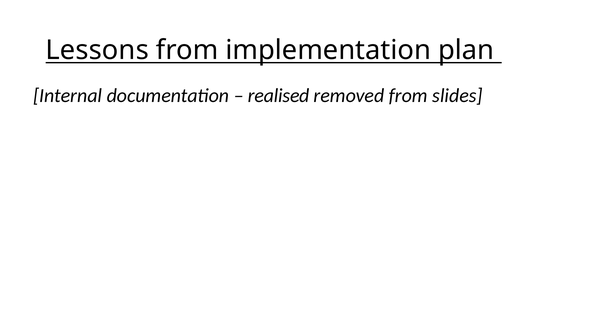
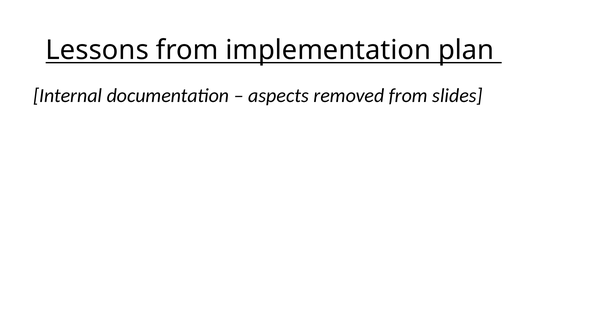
realised: realised -> aspects (279, 96)
